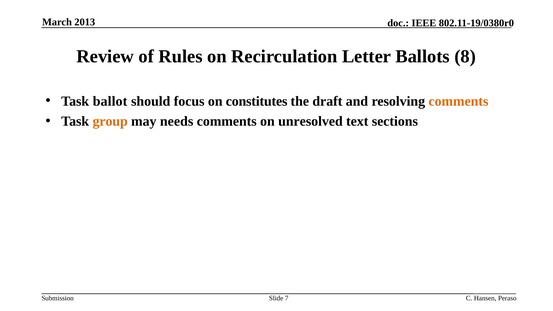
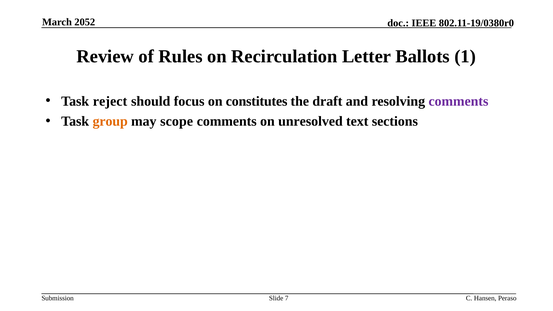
2013: 2013 -> 2052 (85, 22)
8: 8 -> 1 (465, 57)
ballot: ballot -> reject (110, 101)
comments colour: orange -> purple (458, 101)
needs: needs -> scope (177, 121)
